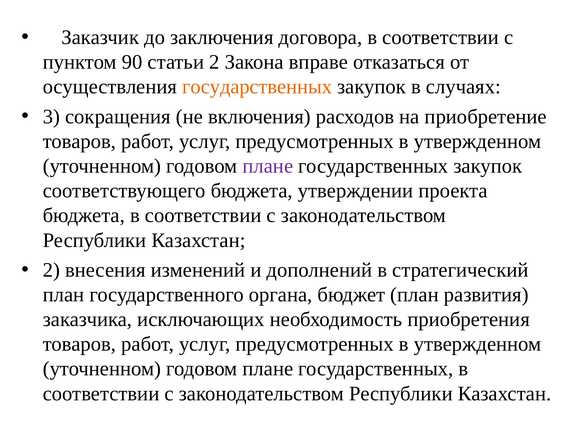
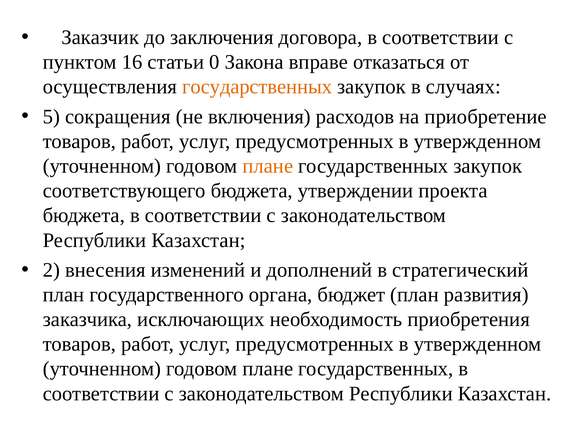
90: 90 -> 16 (132, 62)
статьи 2: 2 -> 0 (214, 62)
3: 3 -> 5 (51, 117)
плане colour: purple -> orange (268, 166)
